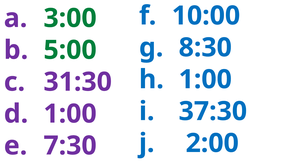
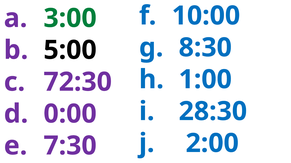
5:00 colour: green -> black (70, 50)
31:30: 31:30 -> 72:30 (78, 82)
37:30: 37:30 -> 28:30 (213, 112)
1:00: 1:00 -> 0:00 (70, 114)
